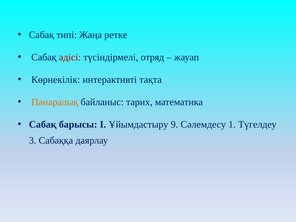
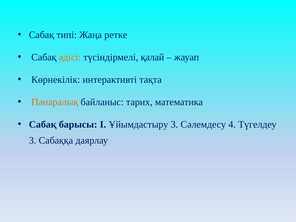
әдісі colour: red -> orange (70, 57)
отряд: отряд -> қалай (152, 57)
Ұйымдастыру 9: 9 -> 3 (174, 124)
1: 1 -> 4 (232, 124)
